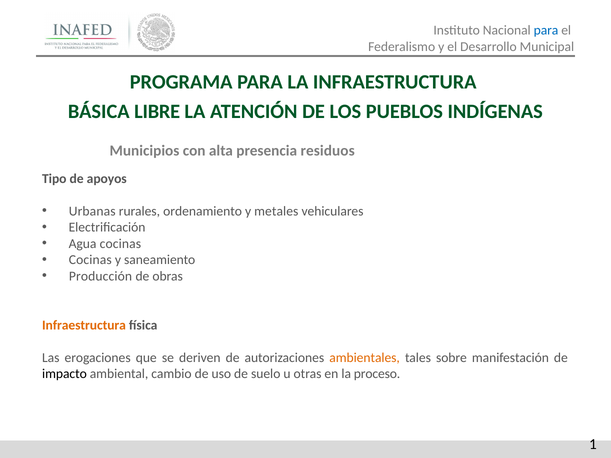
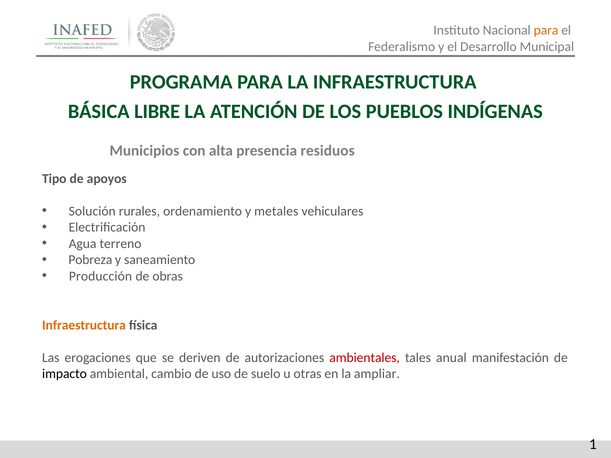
para colour: blue -> orange (546, 30)
Urbanas: Urbanas -> Solución (92, 211)
Agua cocinas: cocinas -> terreno (120, 244)
Cocinas: Cocinas -> Pobreza (90, 260)
ambientales colour: orange -> red (365, 358)
sobre: sobre -> anual (451, 358)
proceso: proceso -> ampliar (377, 374)
